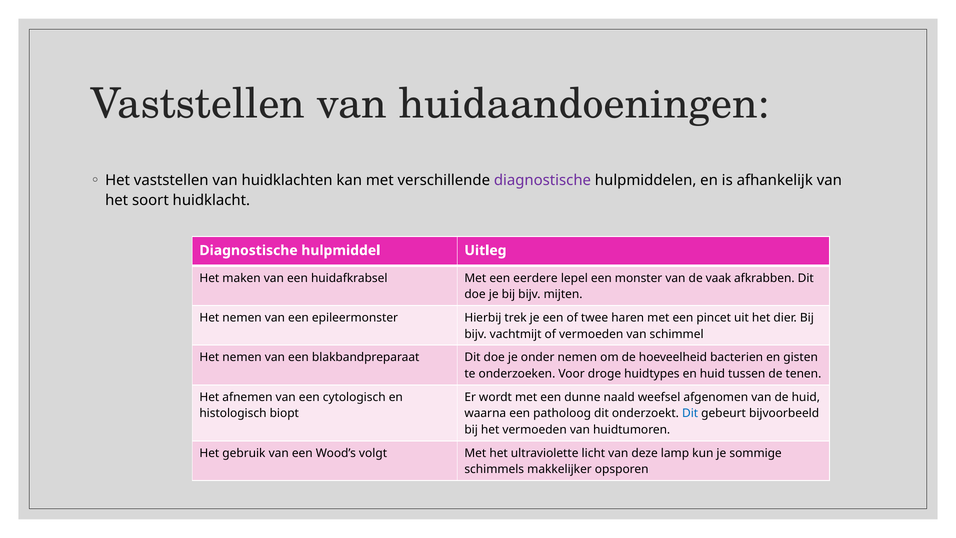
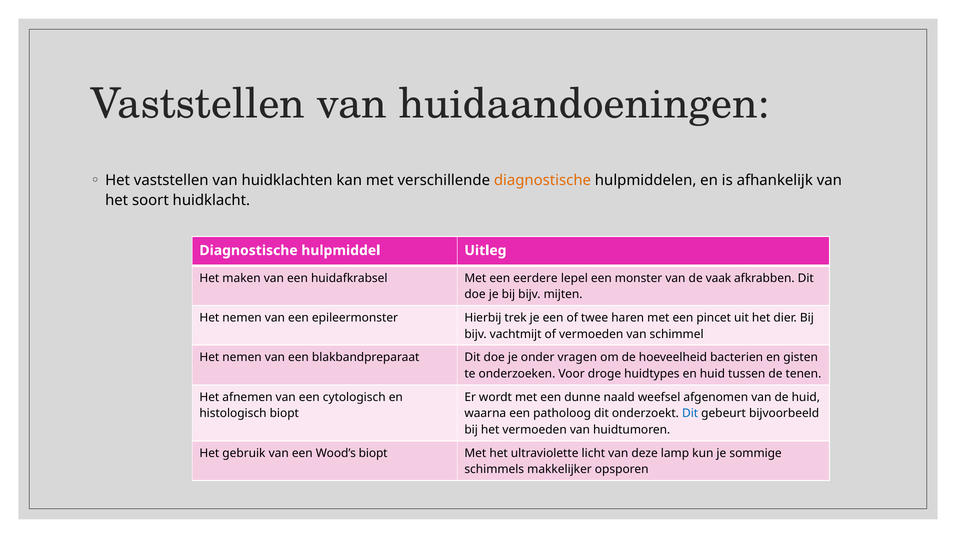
diagnostische colour: purple -> orange (542, 180)
onder nemen: nemen -> vragen (577, 357)
Wood’s volgt: volgt -> biopt (373, 453)
